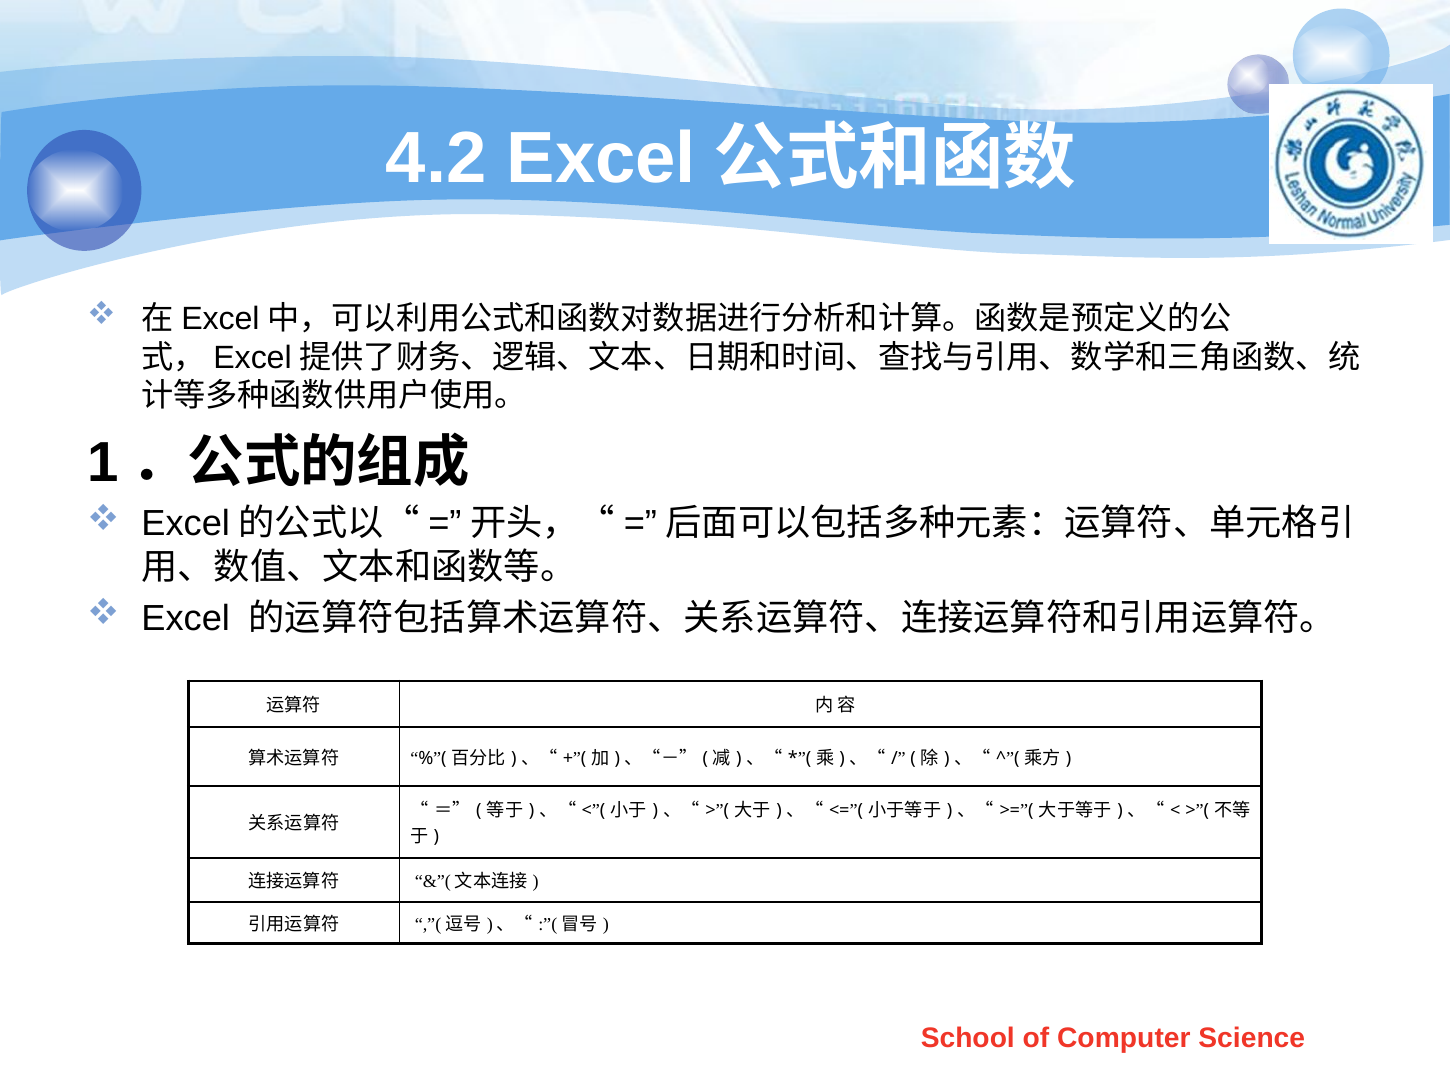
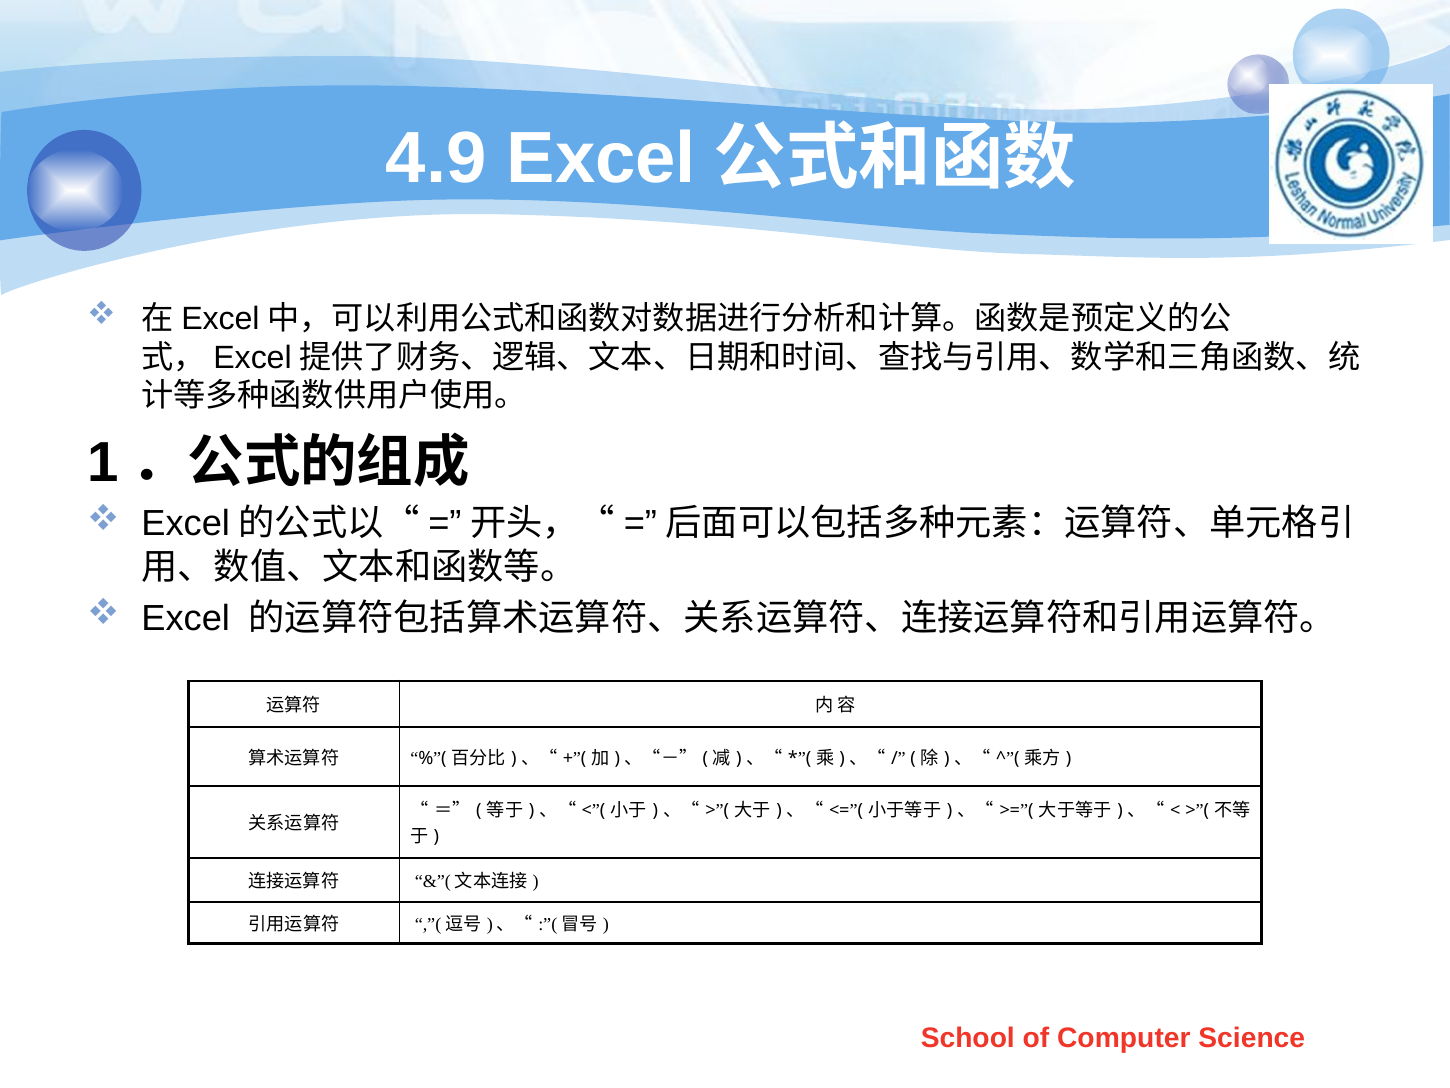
4.2: 4.2 -> 4.9 (436, 158)
